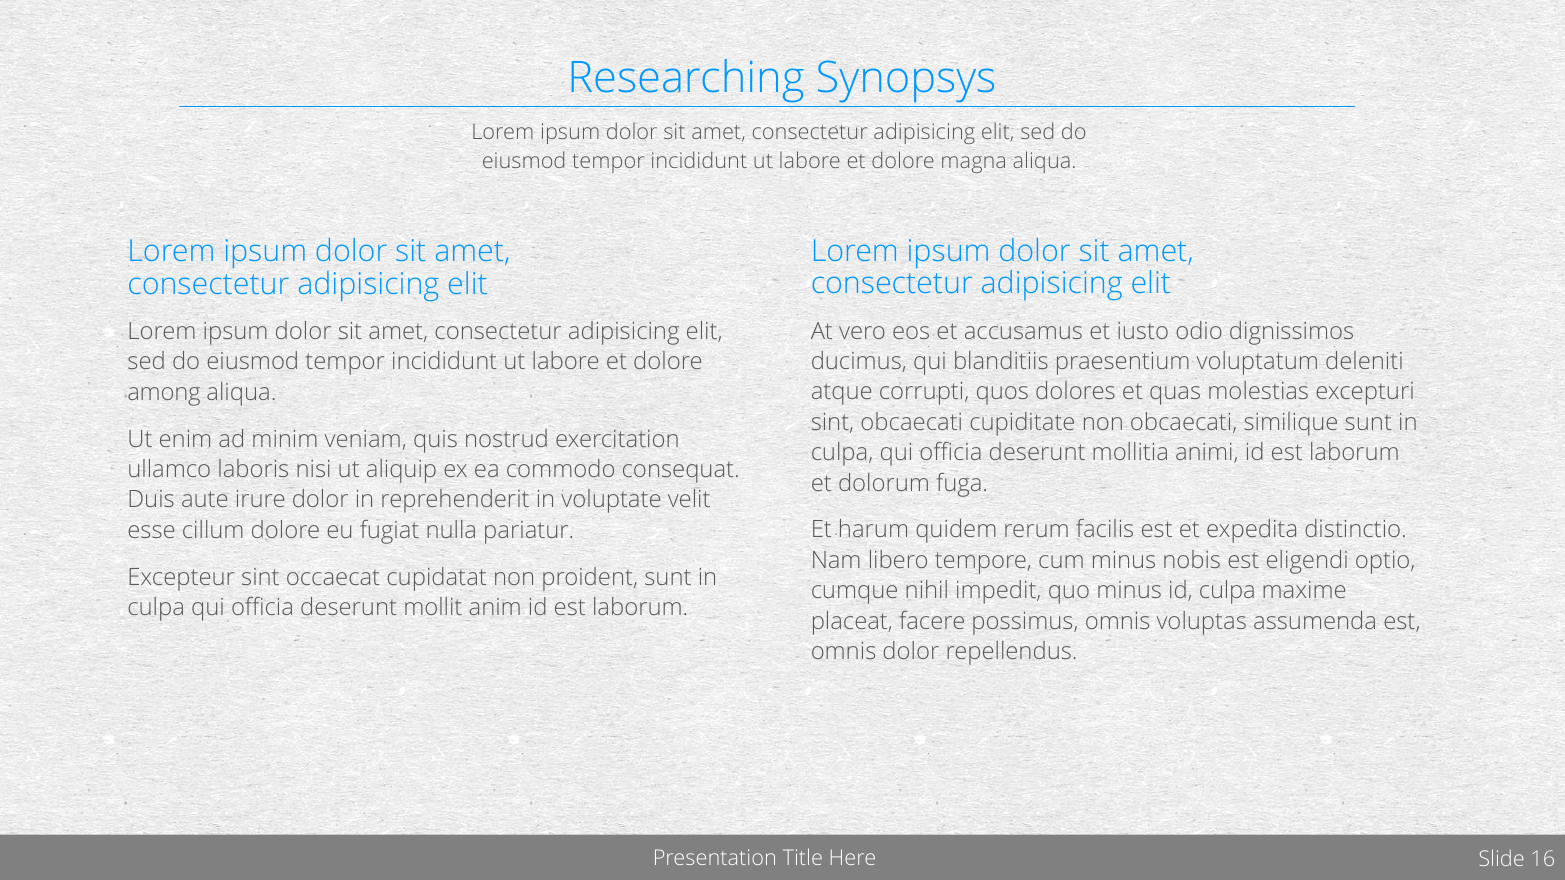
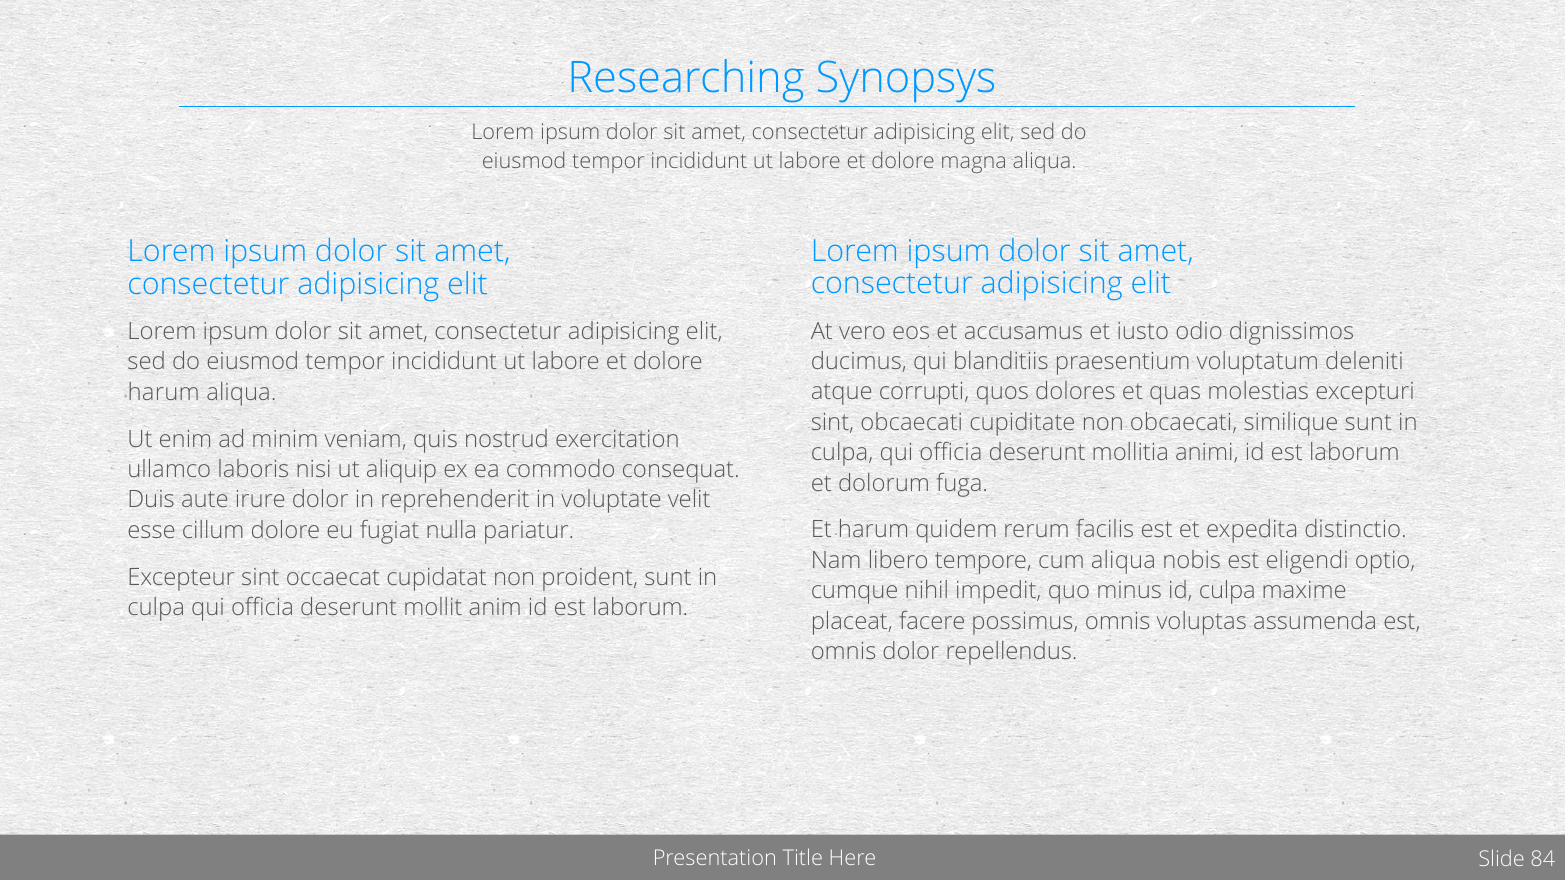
among: among -> harum (164, 393)
cum minus: minus -> aliqua (1123, 561)
16: 16 -> 84 (1543, 860)
